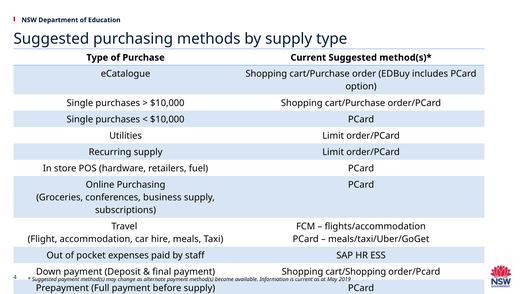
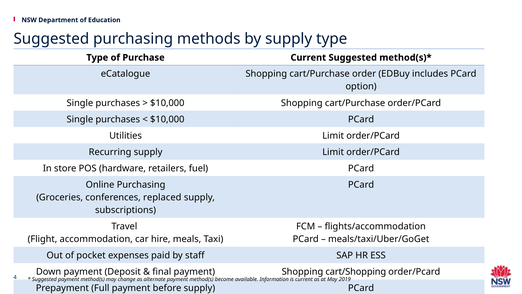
business: business -> replaced (162, 197)
